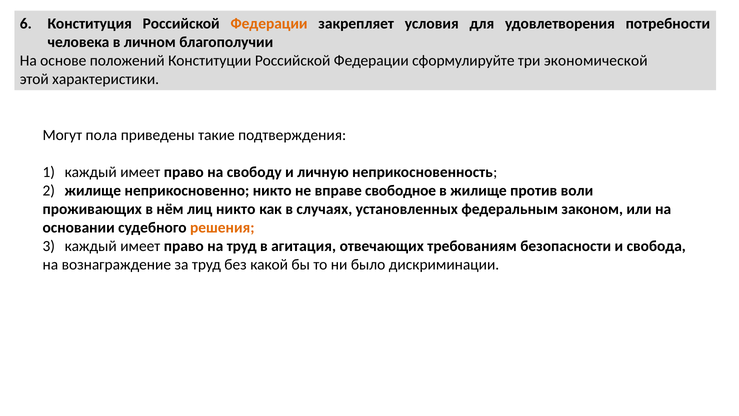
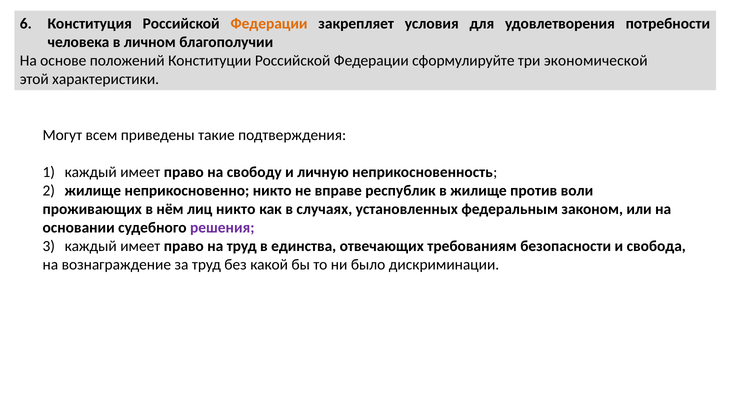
пола: пола -> всем (101, 135)
свободное: свободное -> республик (401, 191)
решения colour: orange -> purple (222, 227)
агитация: агитация -> единства (304, 246)
